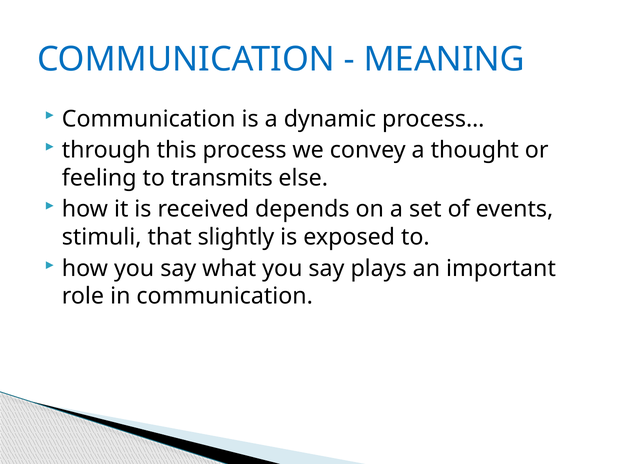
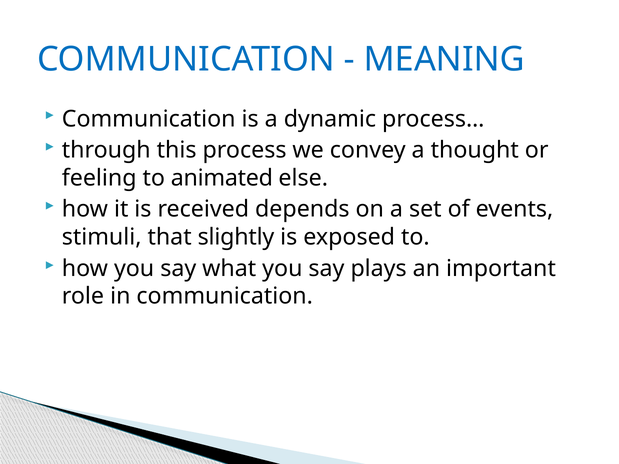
transmits: transmits -> animated (222, 178)
